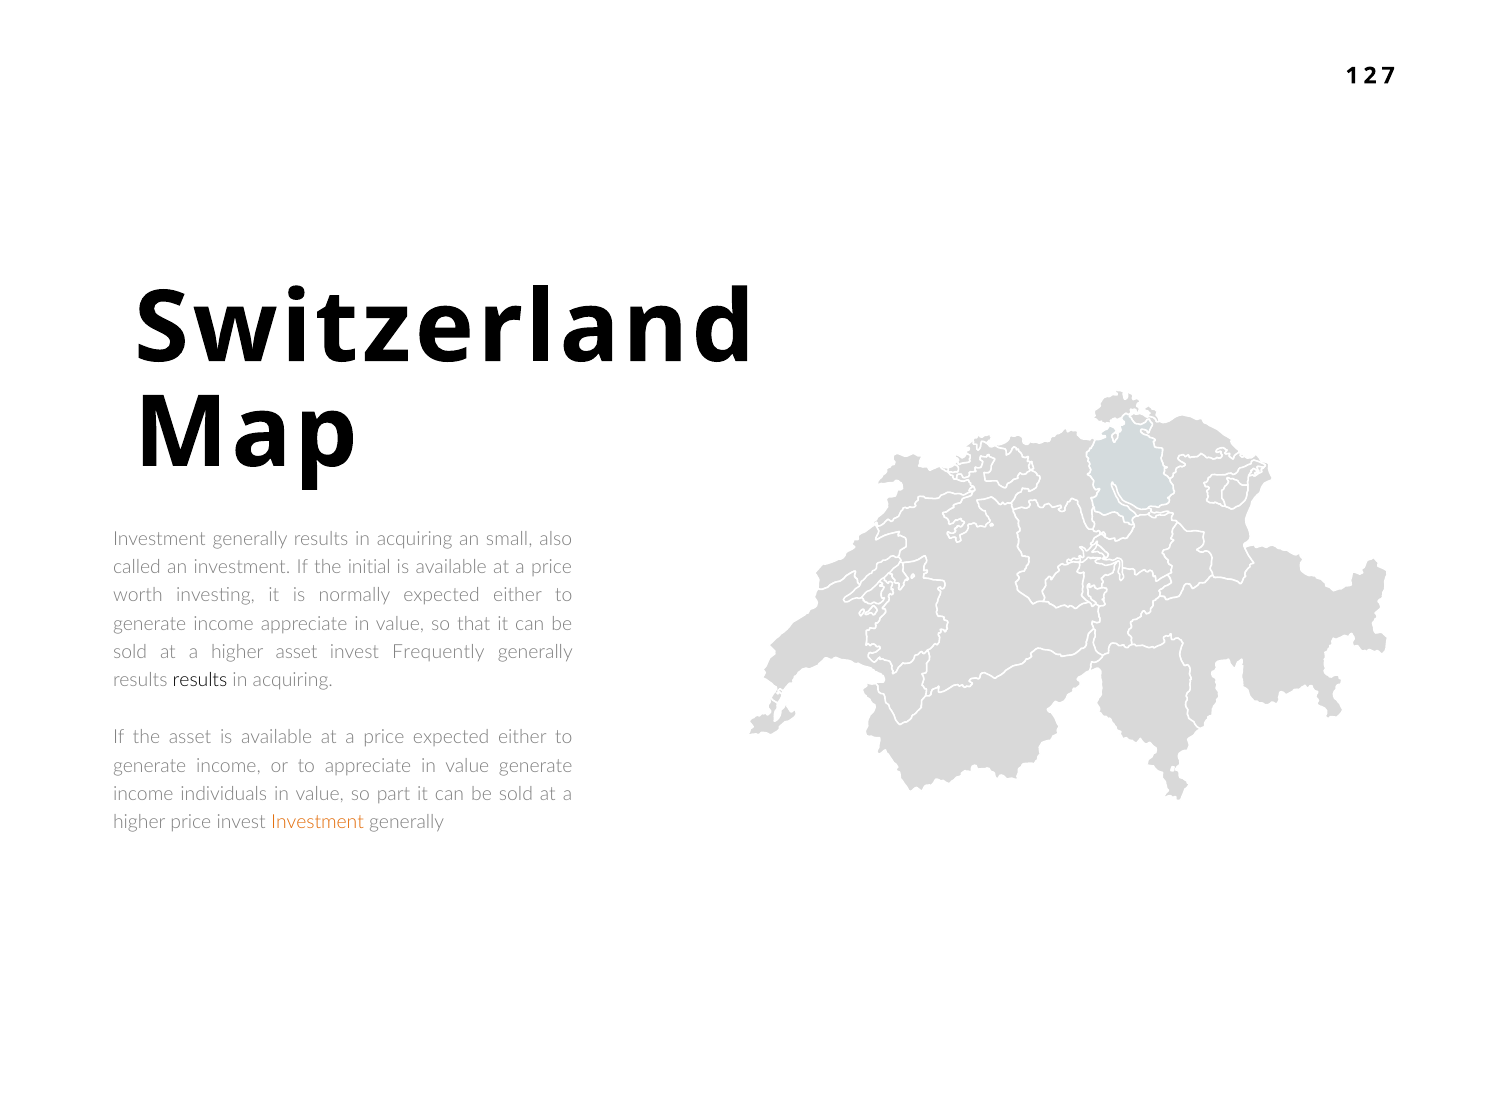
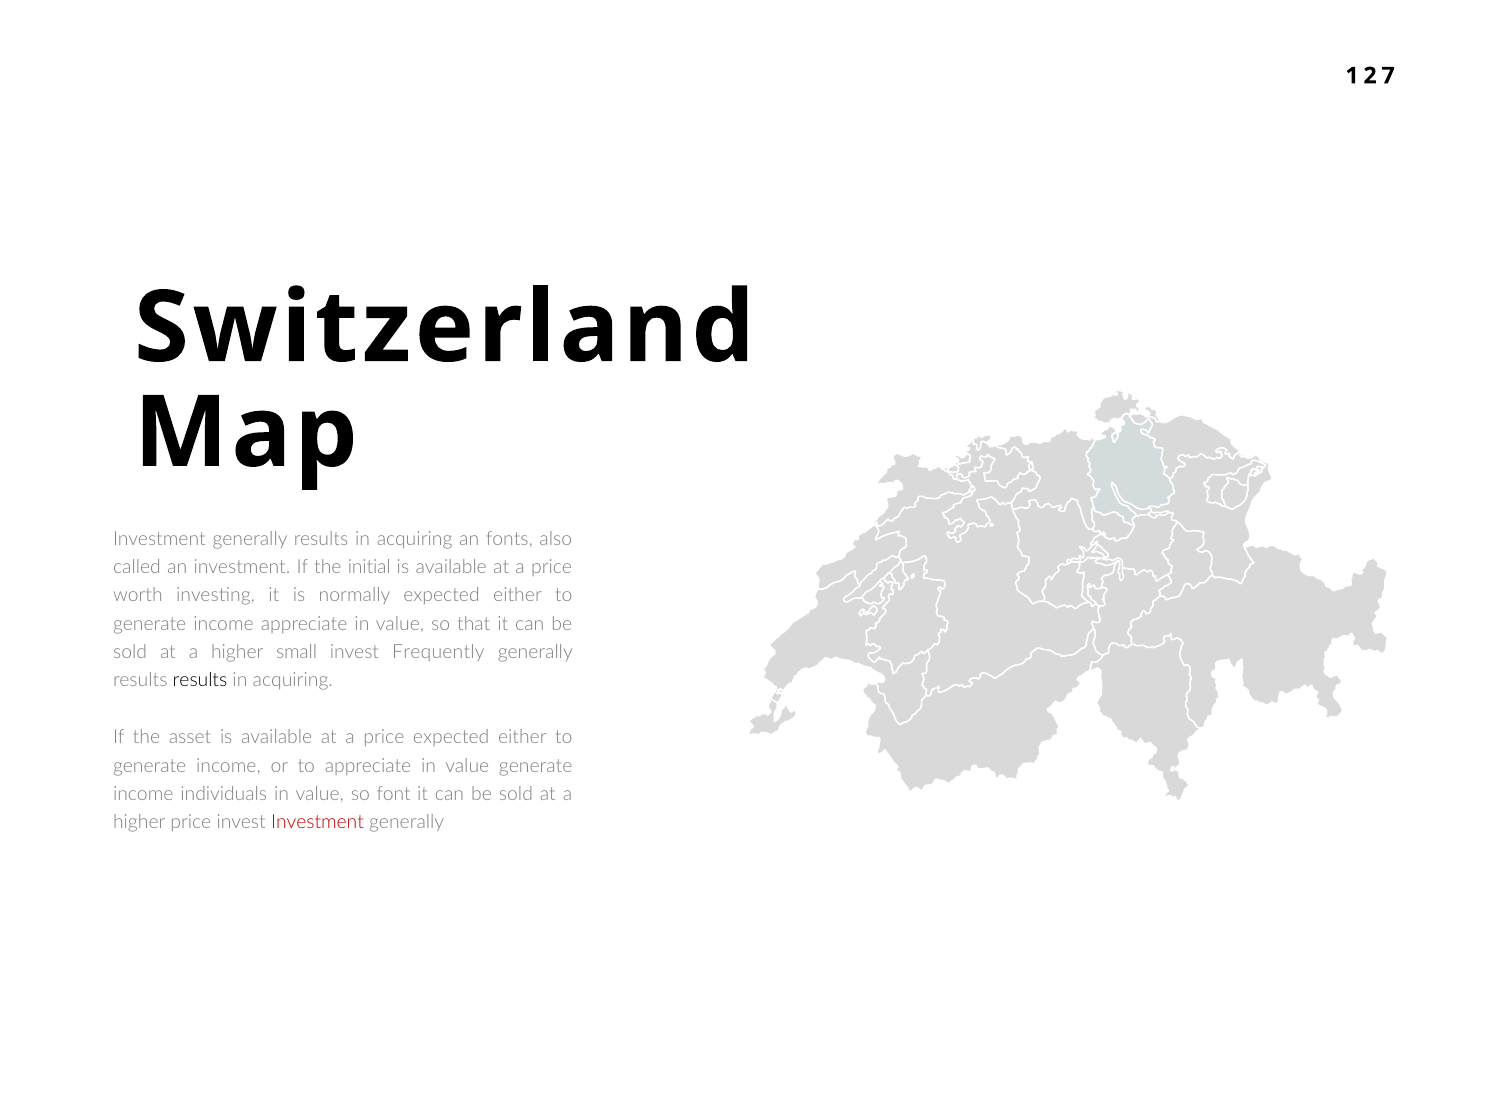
small: small -> fonts (509, 539)
higher asset: asset -> small (297, 652)
part: part -> font (394, 794)
Investment colour: orange -> red (317, 822)
